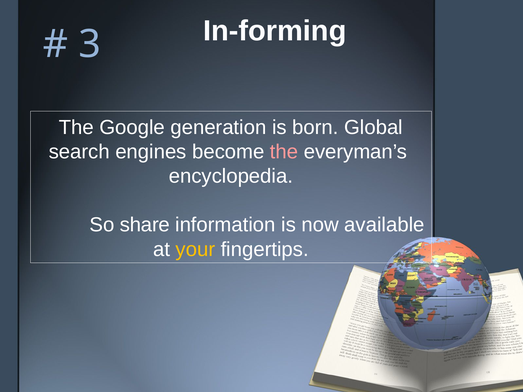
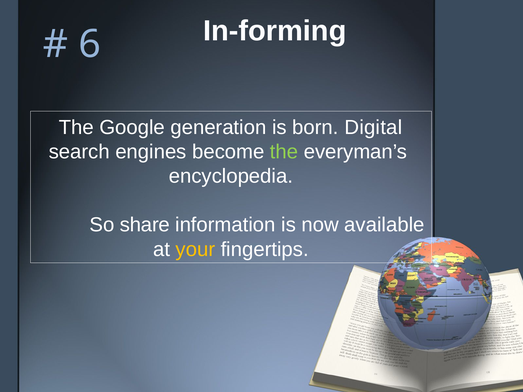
3: 3 -> 6 (90, 44)
Global: Global -> Digital (373, 127)
the colour: pink -> light green (284, 152)
